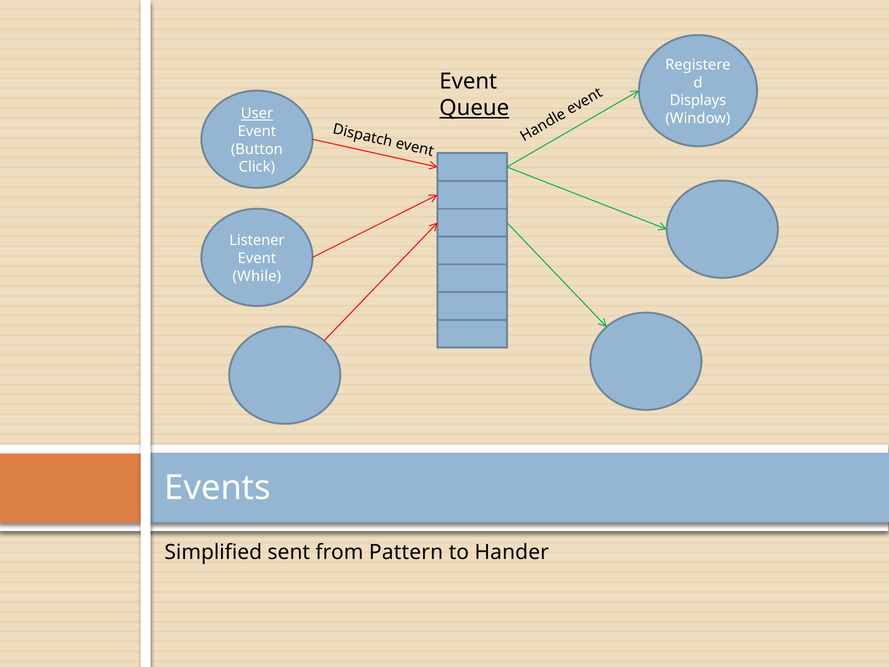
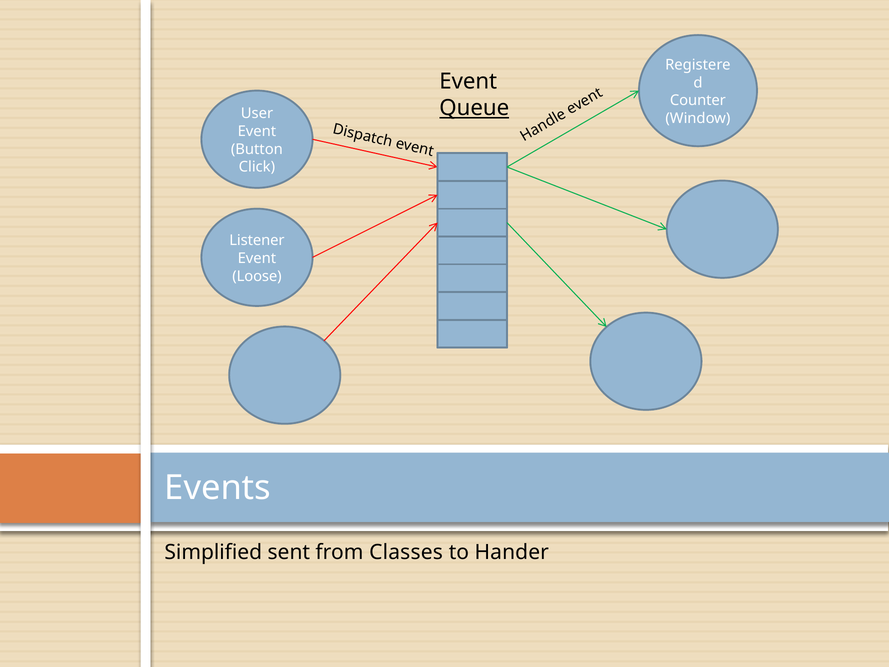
Displays: Displays -> Counter (698, 100)
User underline: present -> none (257, 114)
While: While -> Loose (257, 276)
Pattern: Pattern -> Classes (406, 552)
